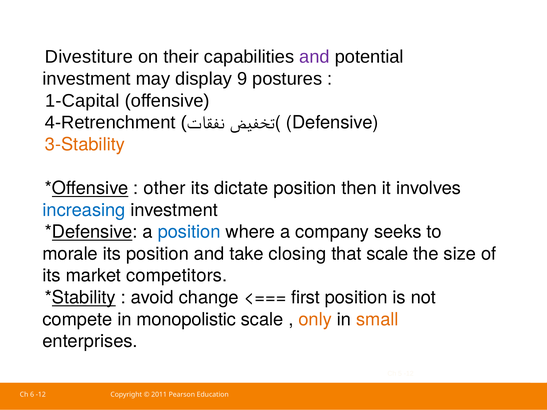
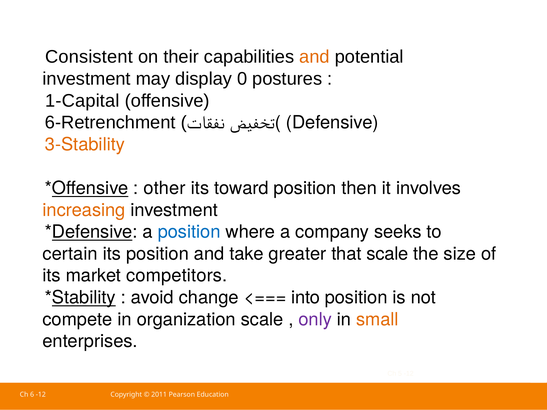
Divestiture: Divestiture -> Consistent (89, 57)
and colour: purple -> orange (314, 57)
9: 9 -> 0 (242, 79)
4-Retrenchment: 4-Retrenchment -> 6-Retrenchment (110, 123)
dictate: dictate -> toward (241, 188)
increasing colour: blue -> orange (84, 210)
morale: morale -> certain (70, 254)
closing: closing -> greater (297, 254)
first: first -> into (306, 298)
monopolistic: monopolistic -> organization (186, 320)
only colour: orange -> purple (315, 320)
